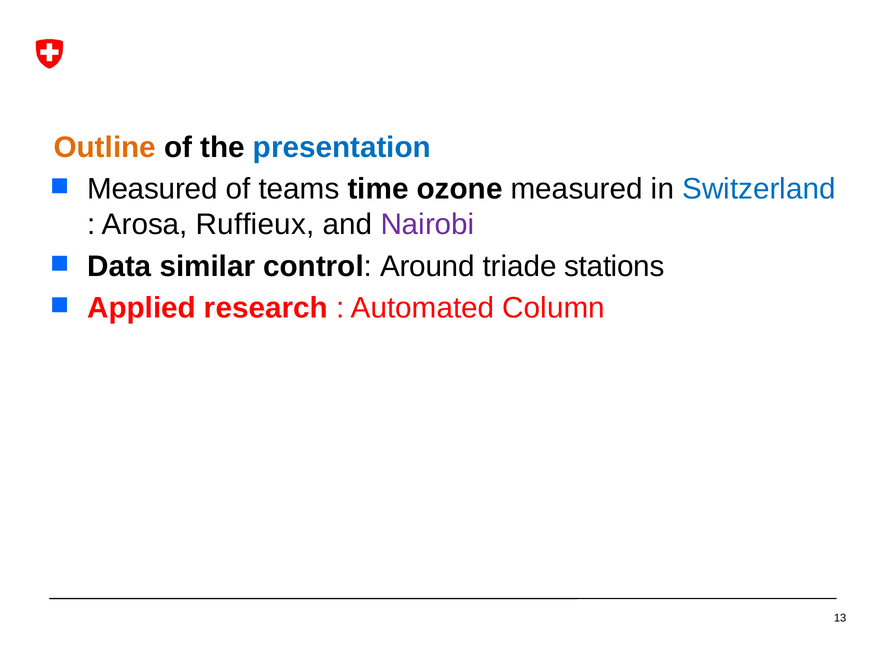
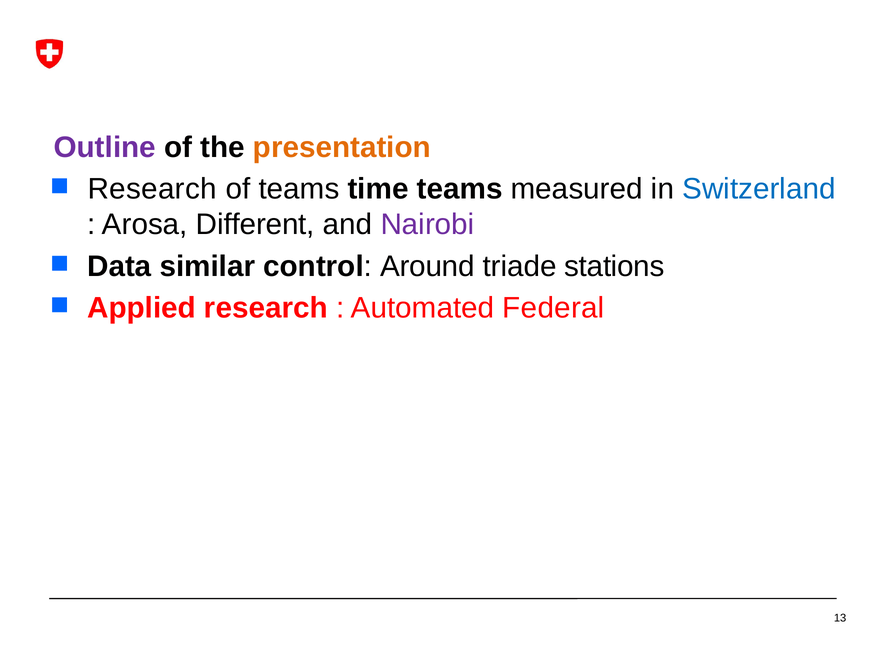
Outline colour: orange -> purple (105, 147)
presentation colour: blue -> orange (342, 147)
Measured: Measured -> Research (152, 189)
time ozone: ozone -> teams (460, 189)
Ruffieux: Ruffieux -> Different (255, 225)
Column: Column -> Federal (554, 308)
